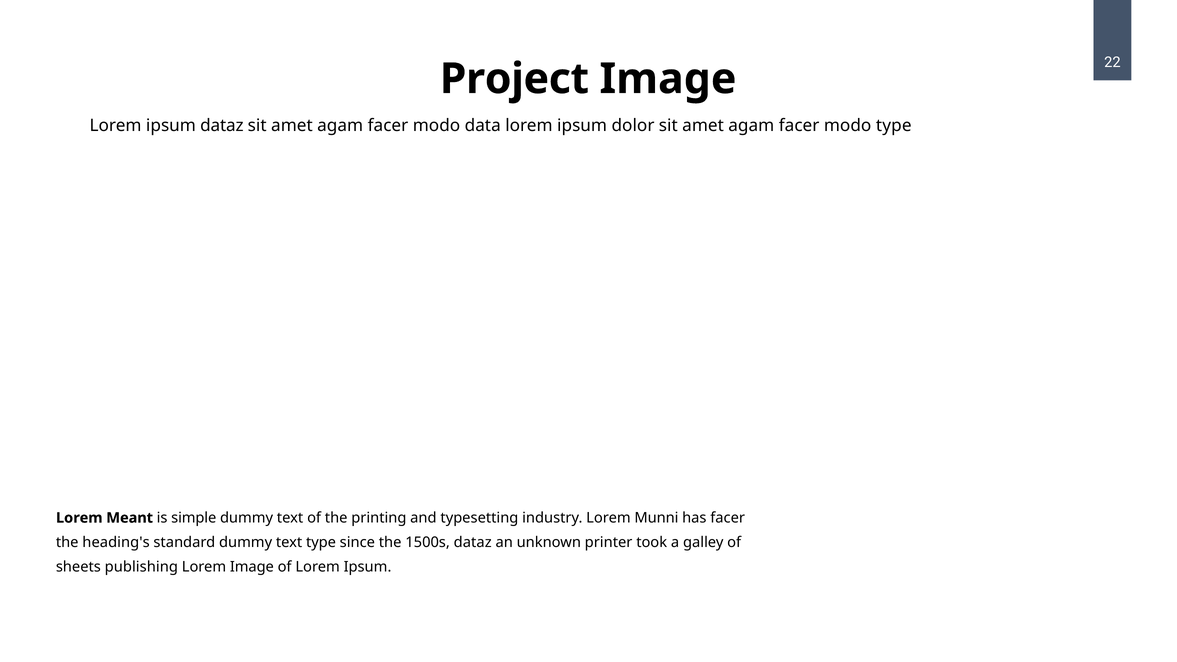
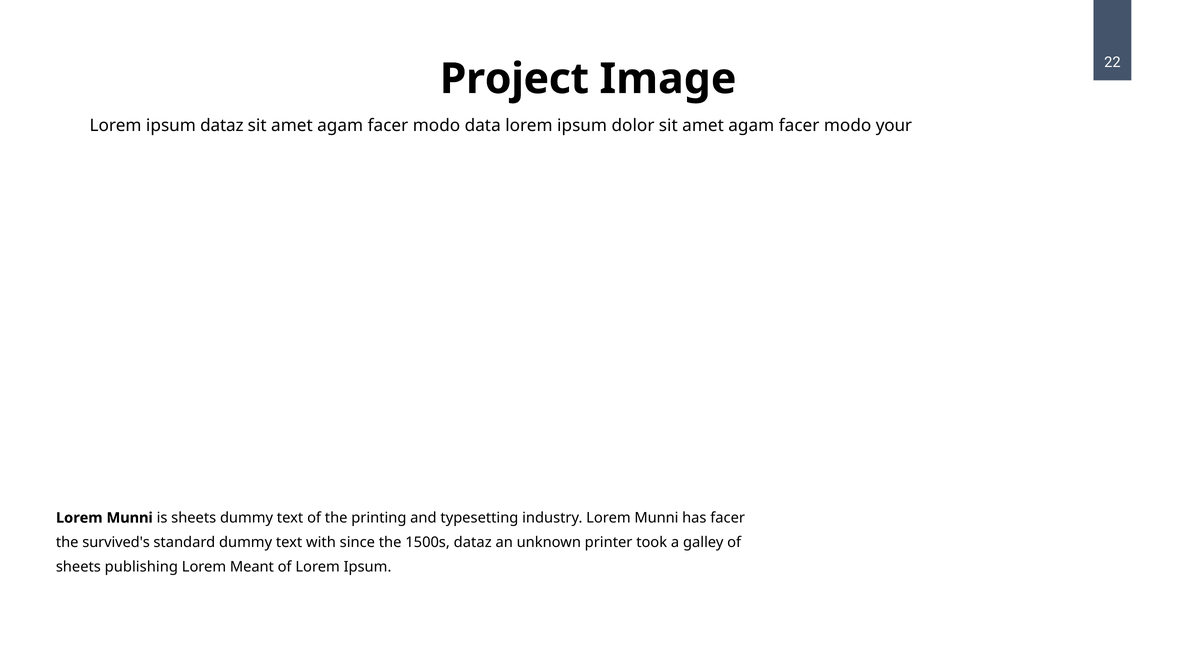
modo type: type -> your (894, 125)
Meant: Meant -> Munni (130, 518)
is simple: simple -> sheets (194, 518)
heading's: heading's -> survived's (116, 542)
text type: type -> with (321, 542)
Lorem Image: Image -> Meant (252, 567)
